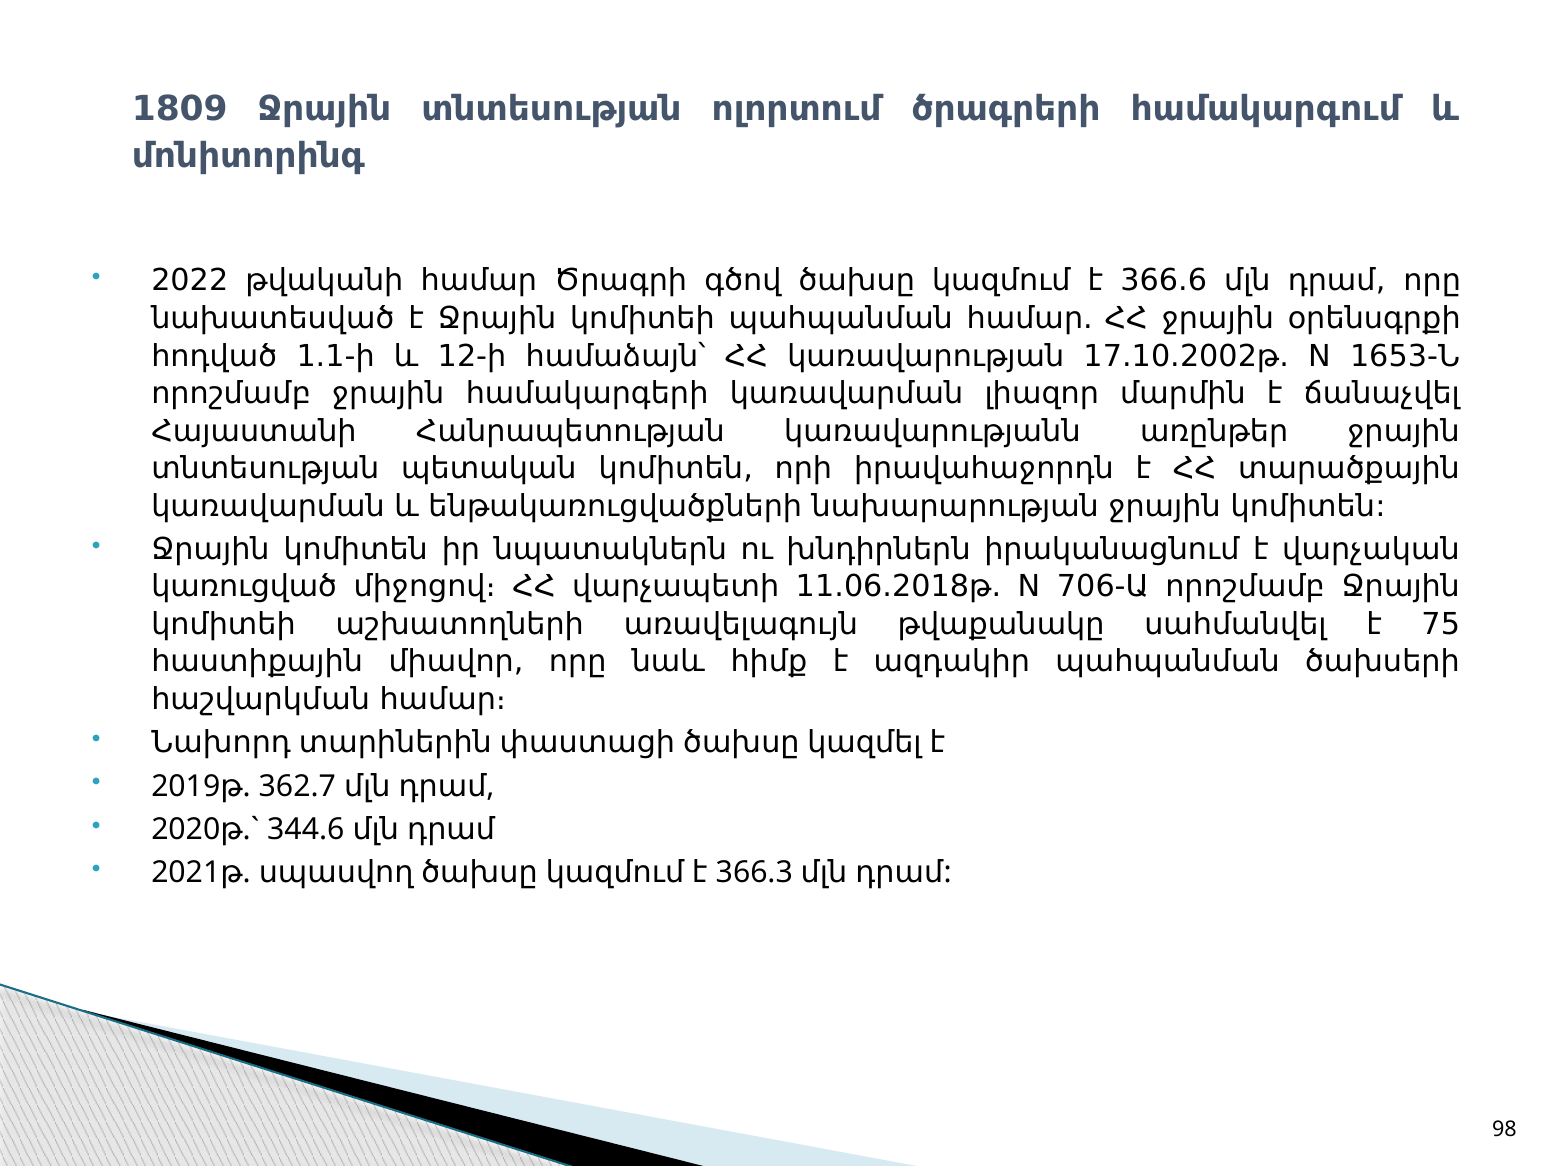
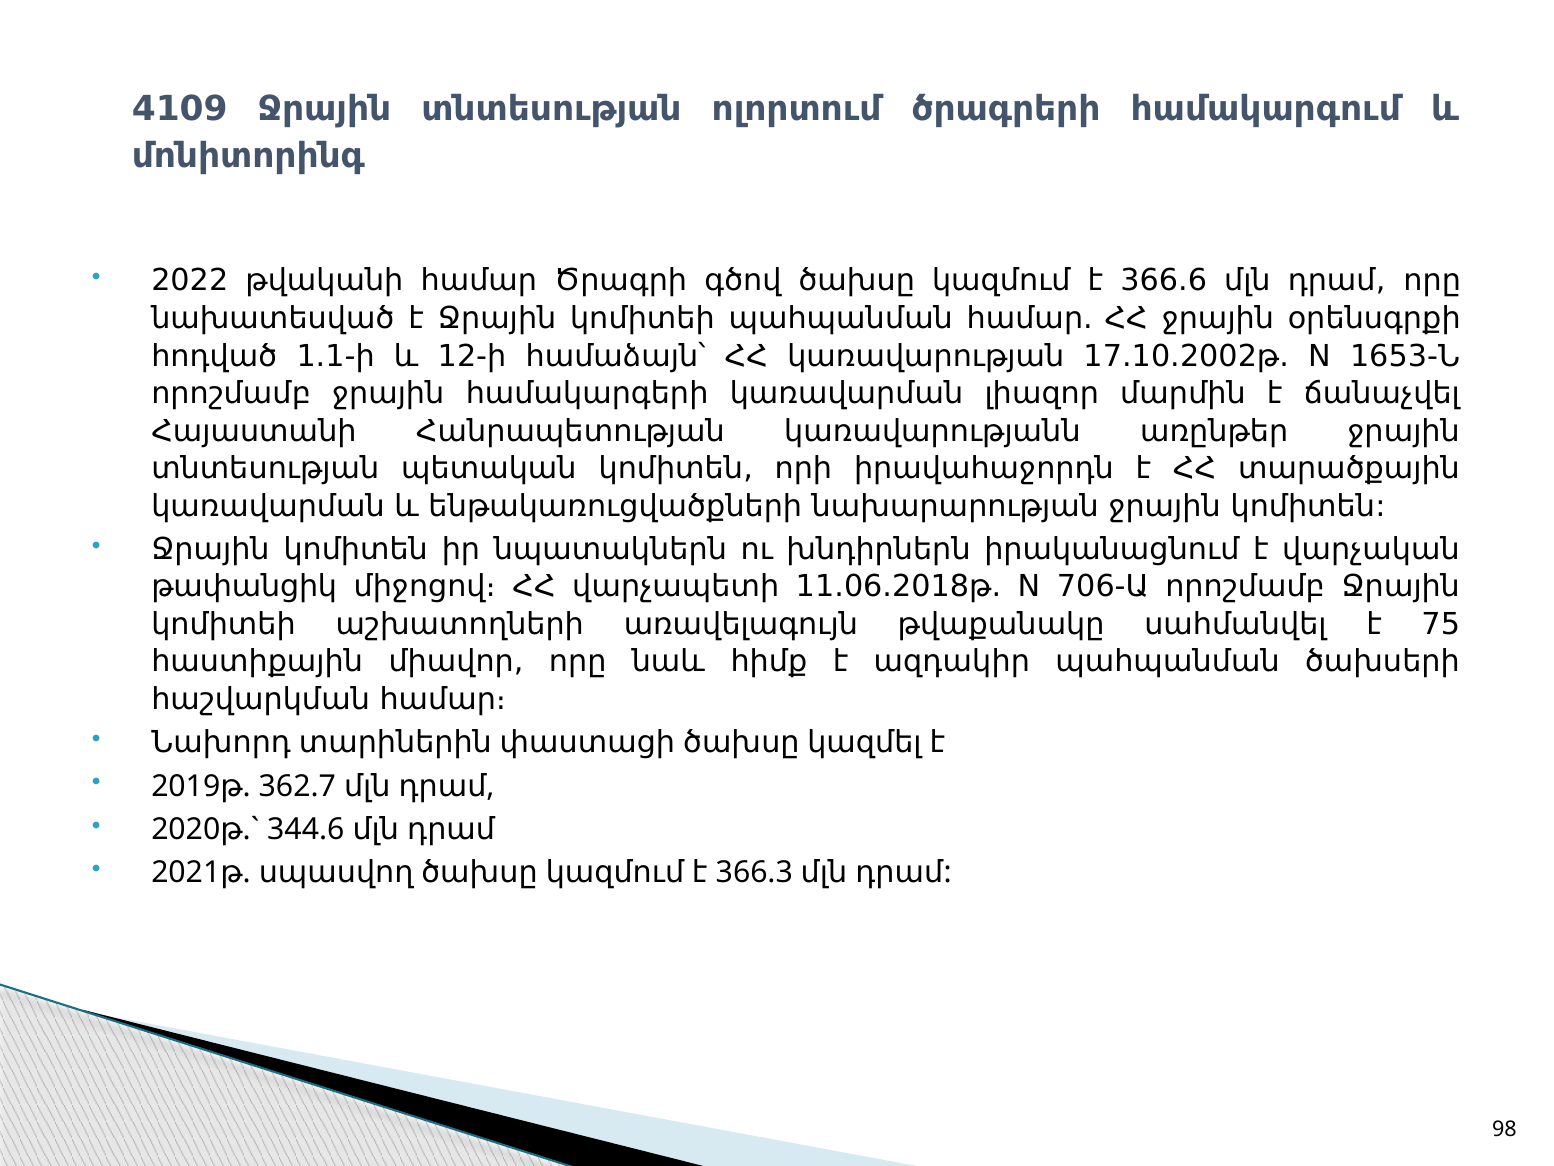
1809: 1809 -> 4109 (180, 109)
կառուցված: կառուցված -> թափանցիկ (244, 587)
